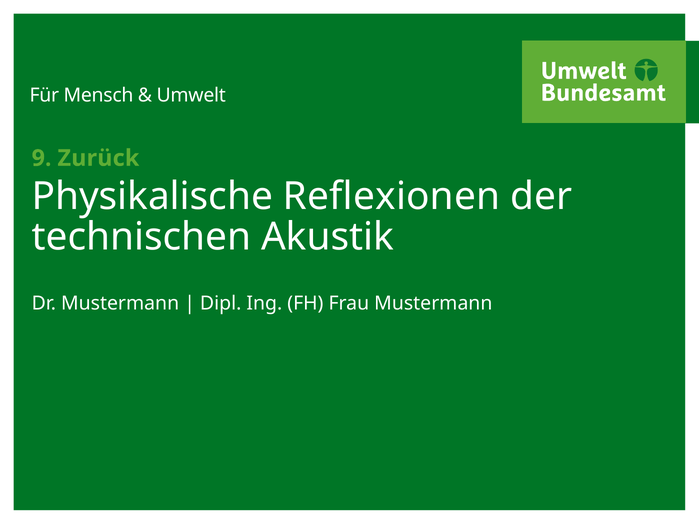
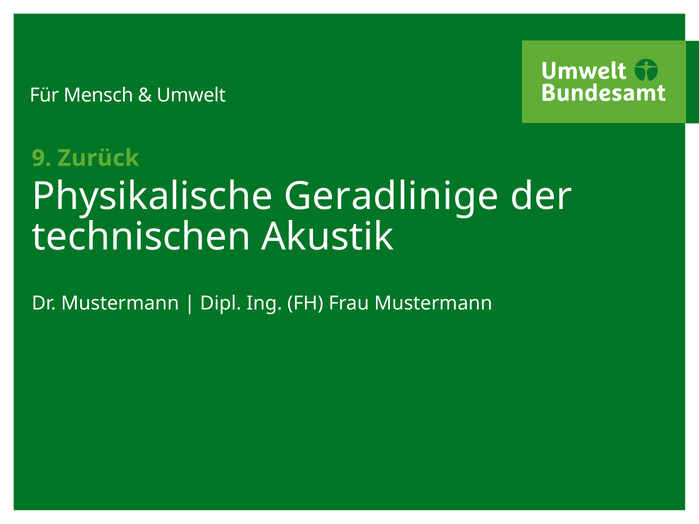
Reflexionen: Reflexionen -> Geradlinige (392, 196)
